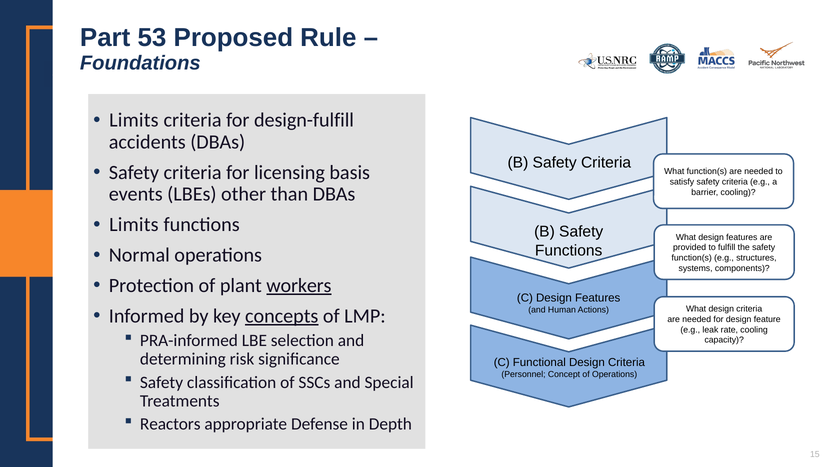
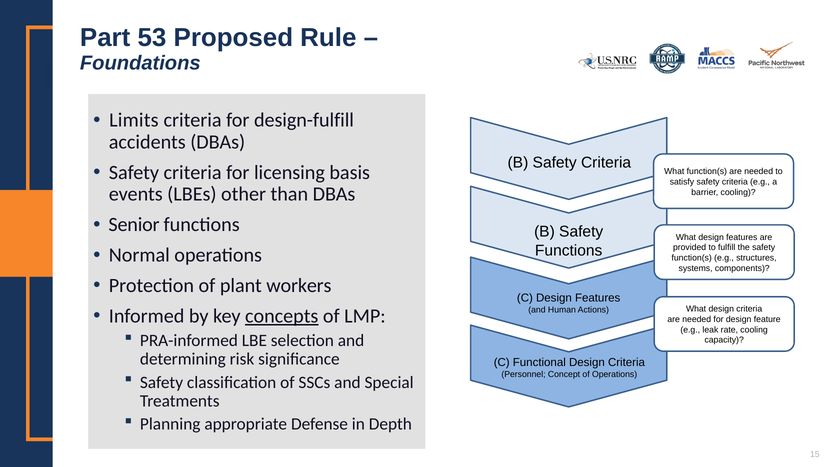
Limits: Limits -> Senior (134, 225)
workers underline: present -> none (299, 286)
Reactors: Reactors -> Planning (170, 424)
